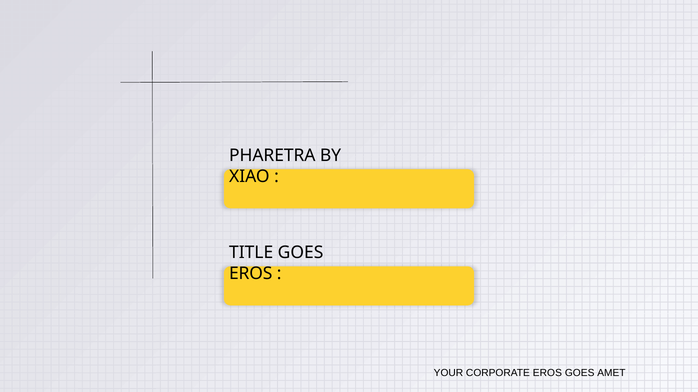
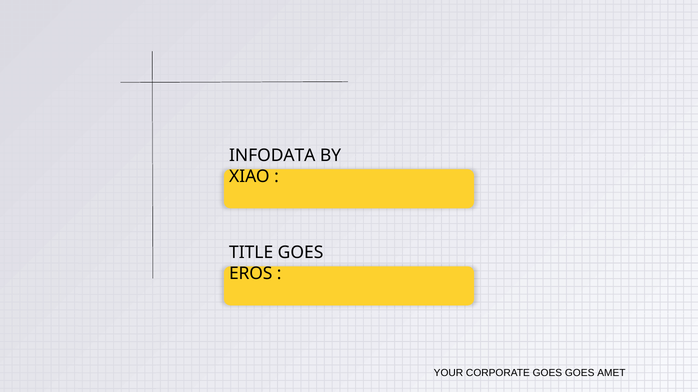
PHARETRA: PHARETRA -> INFODATA (272, 156)
CORPORATE EROS: EROS -> GOES (547, 374)
